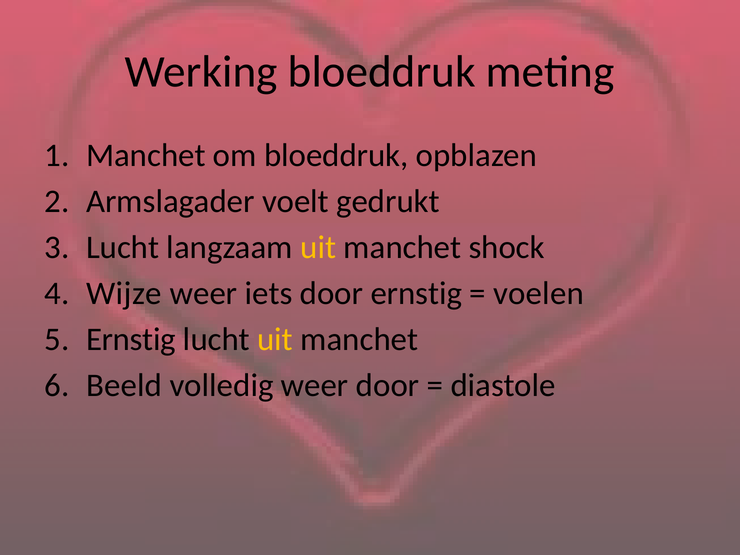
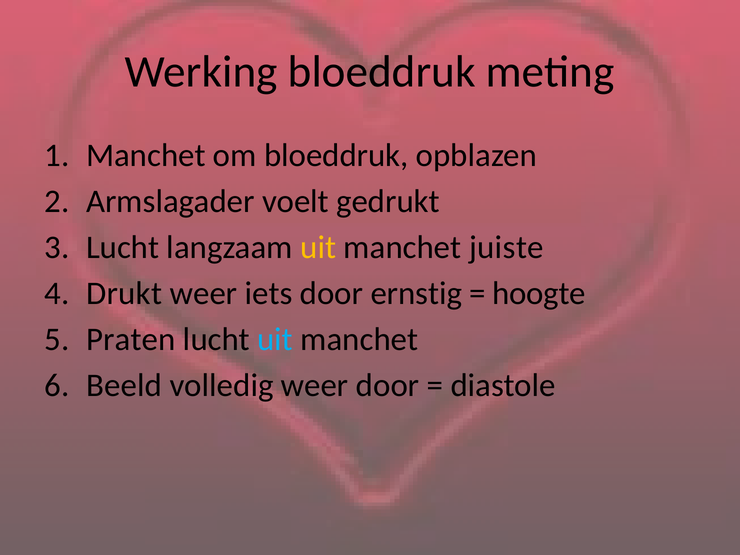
shock: shock -> juiste (506, 247)
Wijze: Wijze -> Drukt (124, 293)
voelen: voelen -> hoogte (539, 293)
Ernstig: Ernstig -> Praten (131, 339)
uit colour: yellow -> light blue (275, 339)
